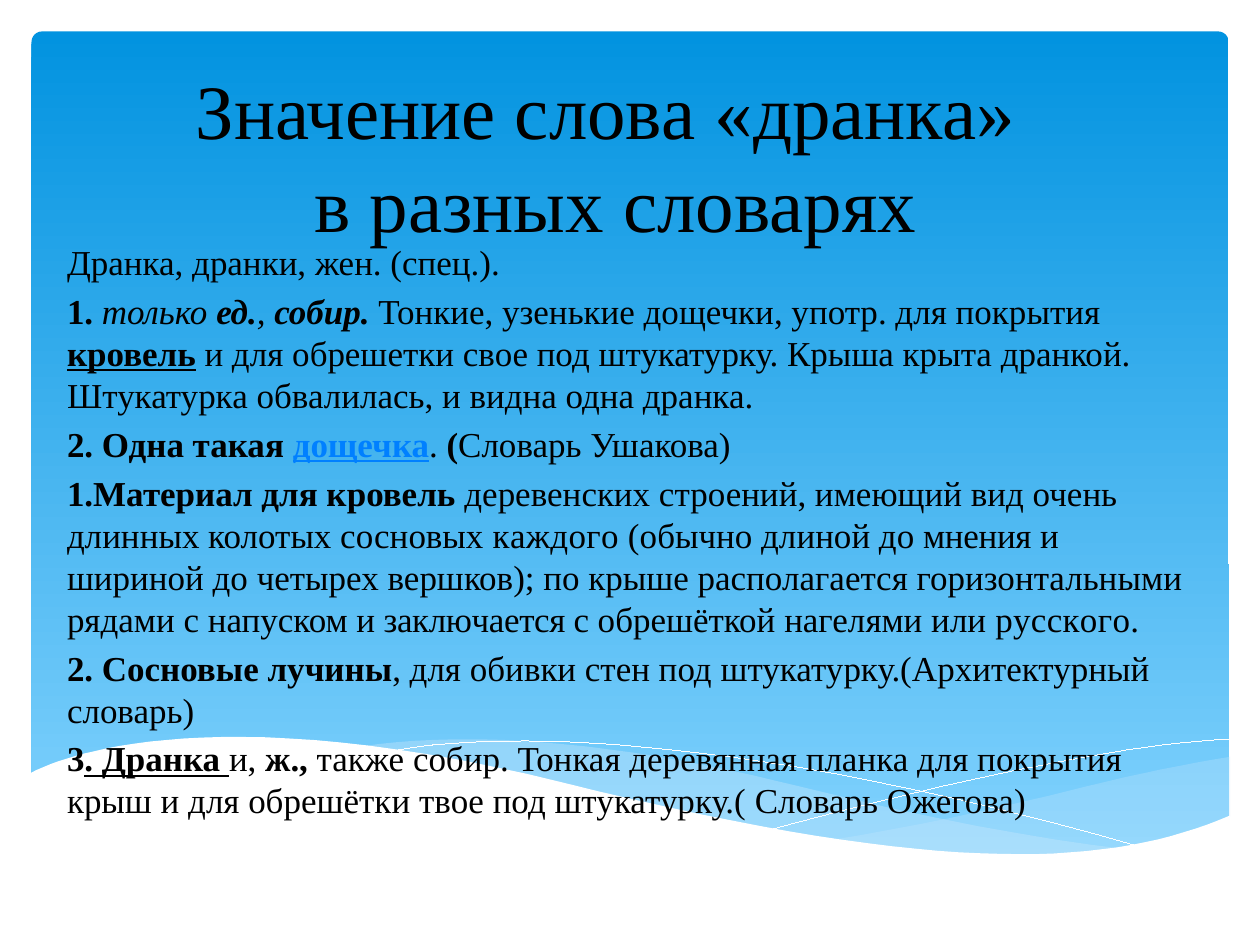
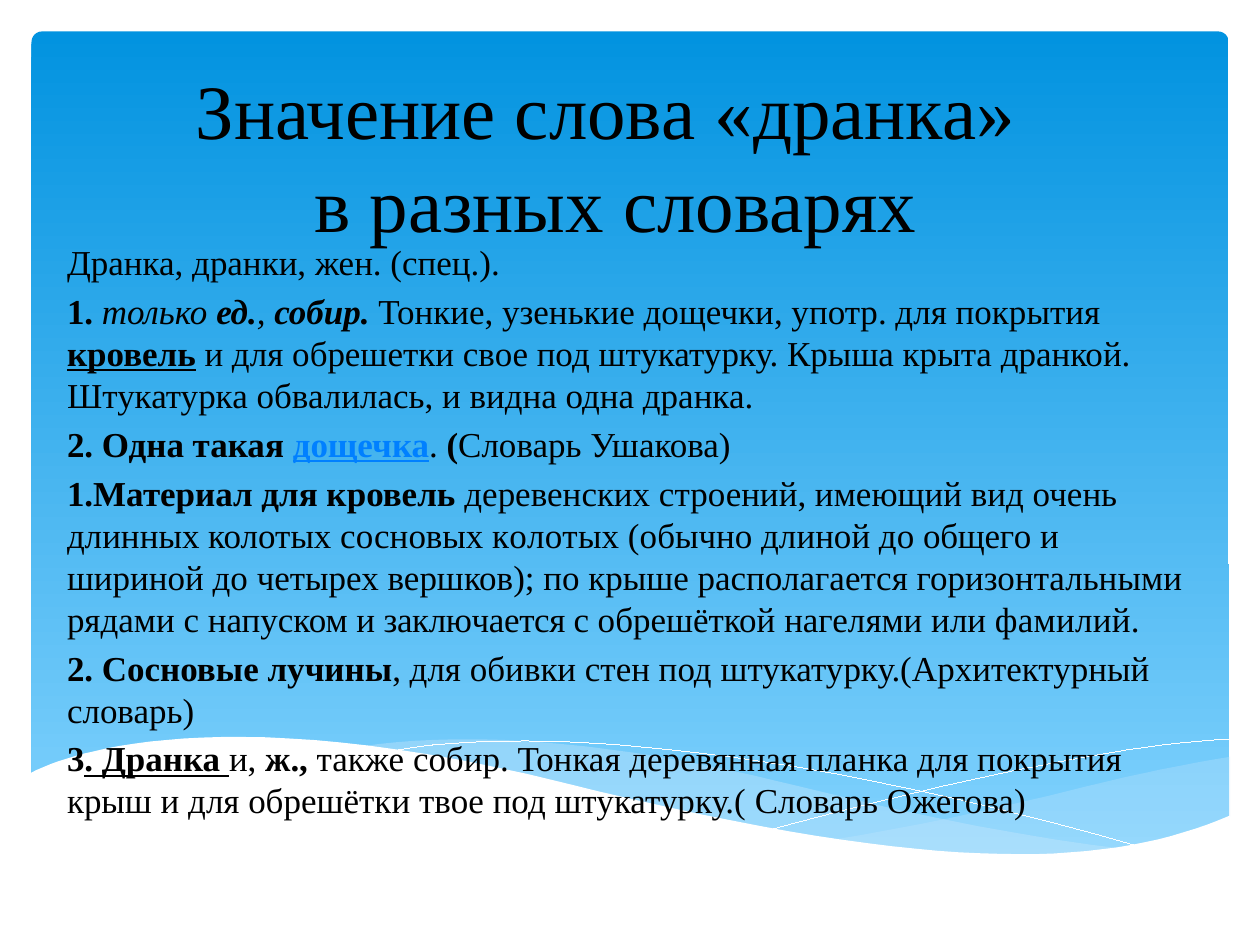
сосновых каждого: каждого -> колотых (556, 537)
мнения: мнения -> общего (977, 537)
русского: русского -> фамилий (1067, 621)
